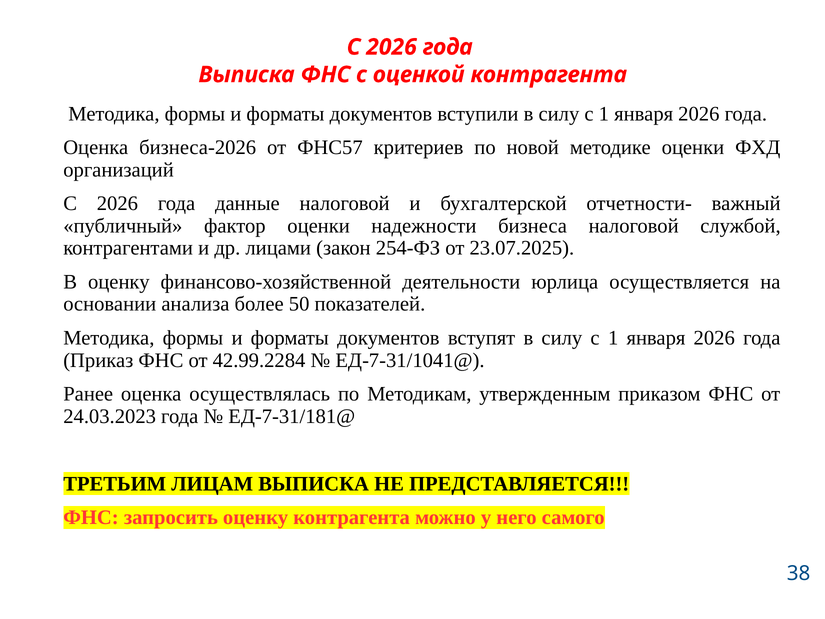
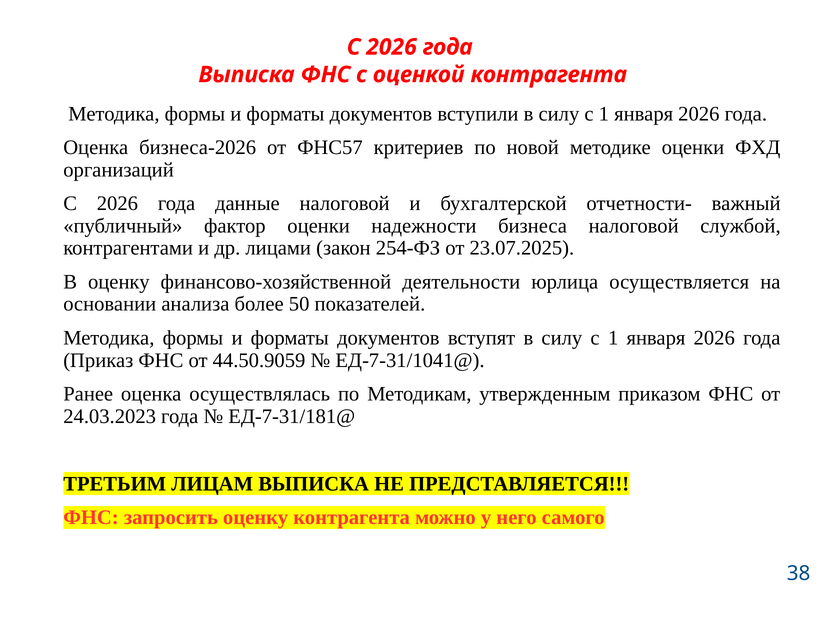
42.99.2284: 42.99.2284 -> 44.50.9059 (259, 360)
